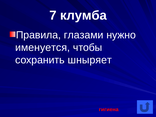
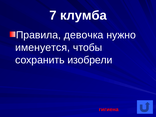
глазами: глазами -> девочка (84, 35)
шныряет: шныряет -> изобрели (90, 60)
